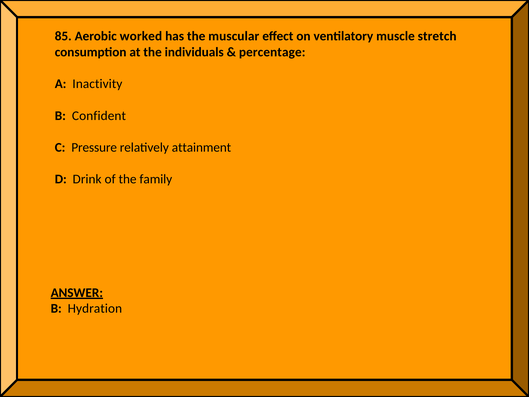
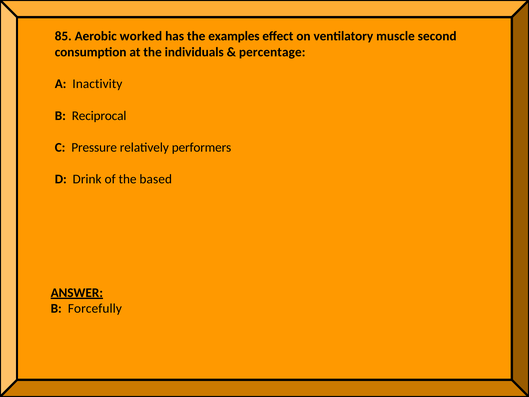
muscular: muscular -> examples (234, 36)
stretch: stretch -> second (437, 36)
Confident: Confident -> Reciprocal (99, 116)
attainment: attainment -> performers (202, 147)
family: family -> based (156, 179)
Hydration: Hydration -> Forcefully (95, 308)
